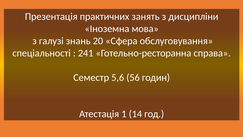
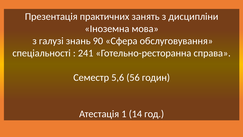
20: 20 -> 90 (98, 41)
